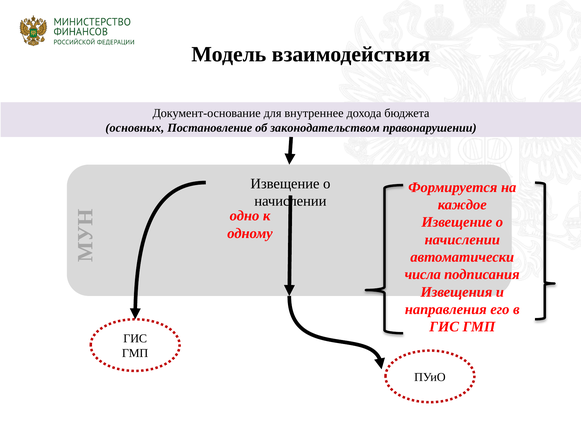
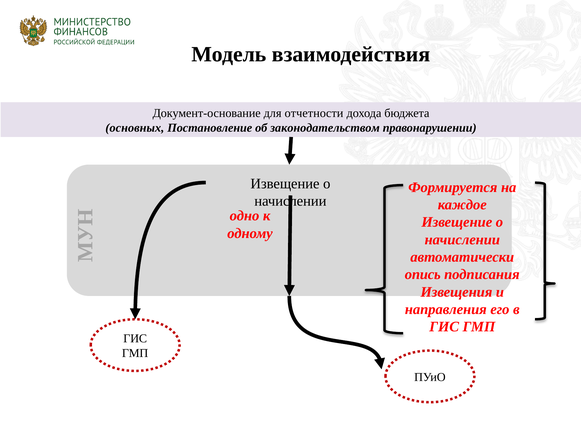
внутреннее: внутреннее -> отчетности (314, 113)
числа: числа -> опись (423, 274)
